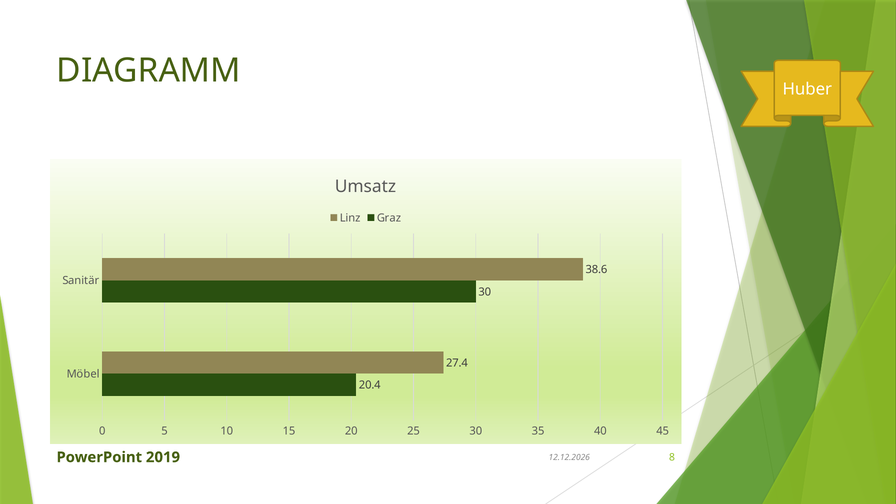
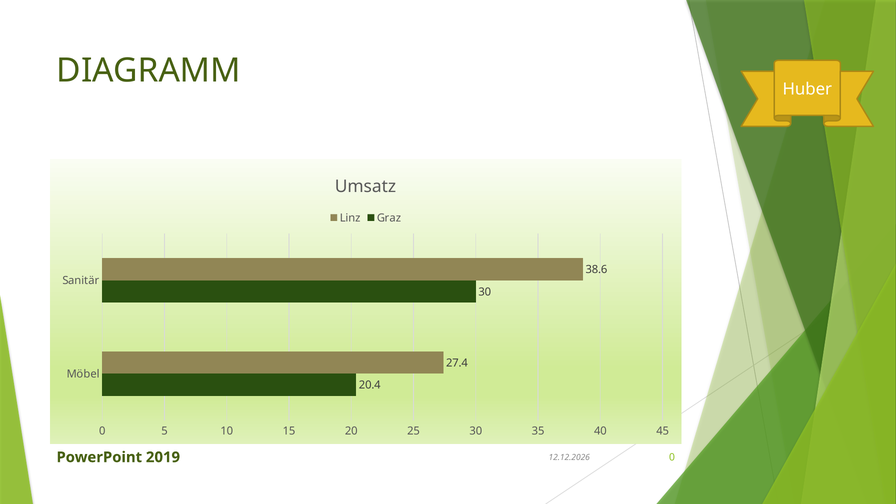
2019 8: 8 -> 0 (672, 457)
